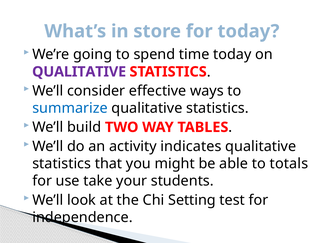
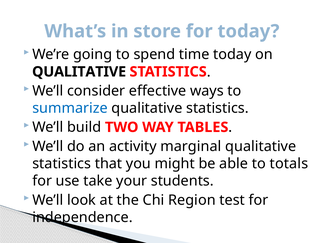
QUALITATIVE colour: purple -> black (79, 72)
indicates: indicates -> marginal (191, 146)
Setting: Setting -> Region (192, 200)
